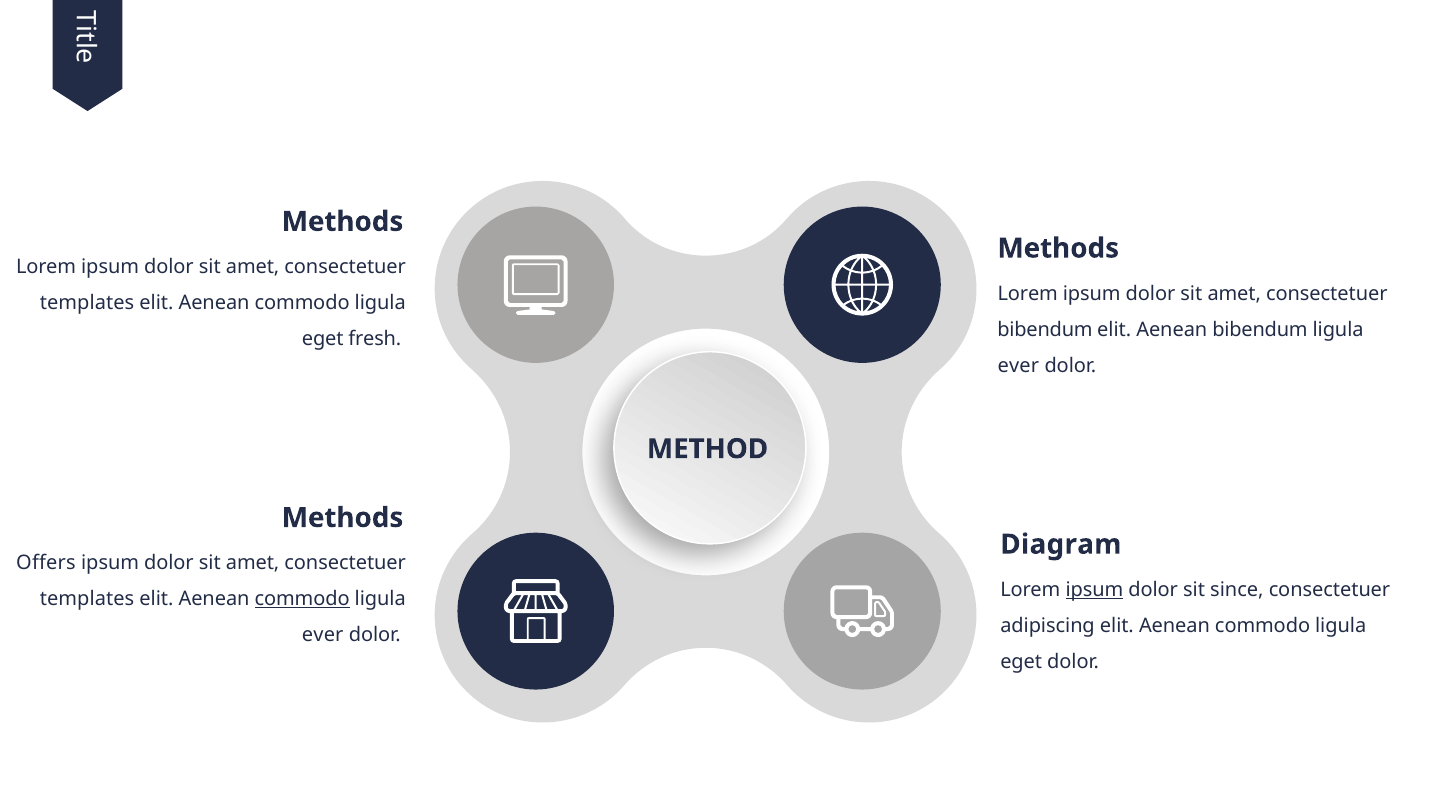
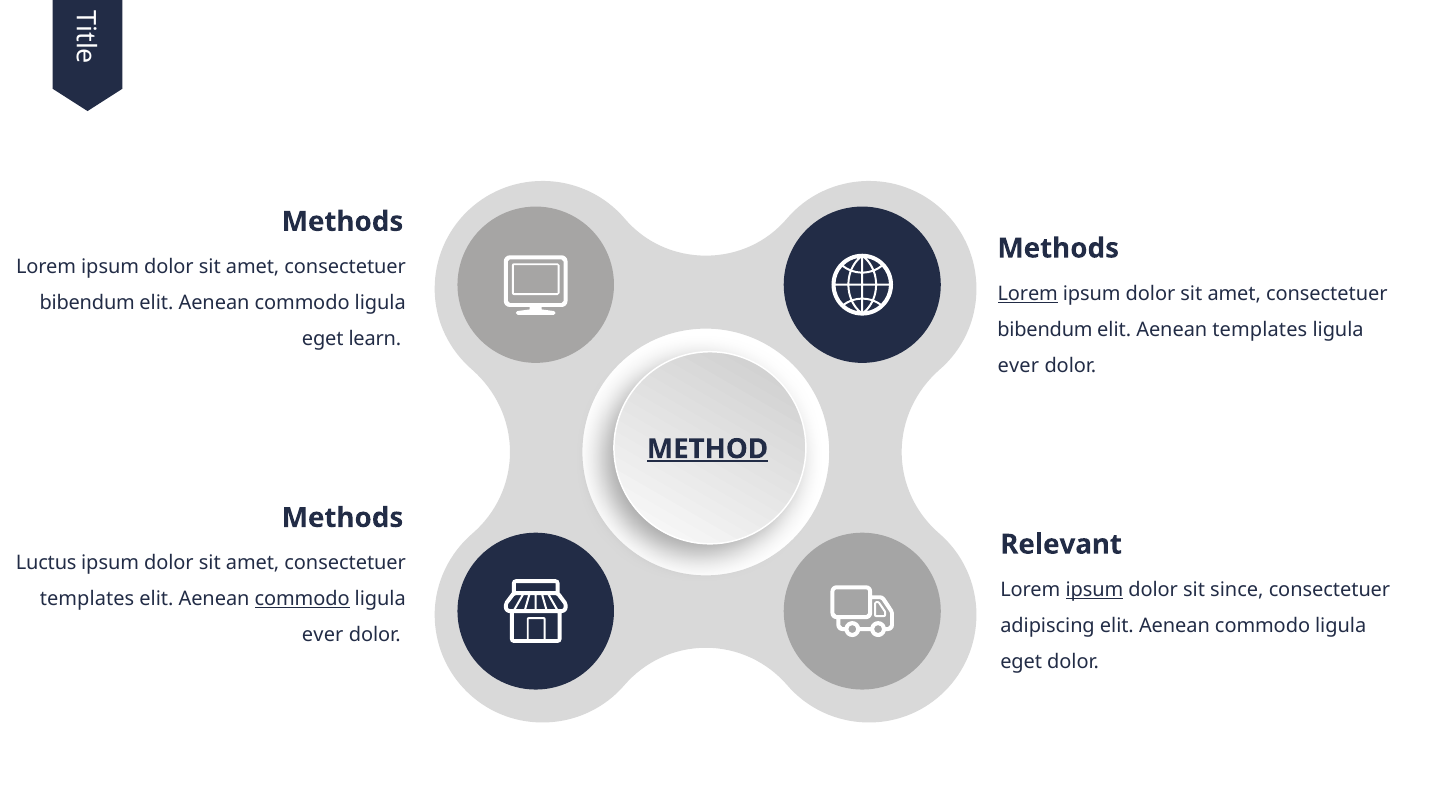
Lorem underline: none -> present (1028, 294)
templates: templates -> bibendum (87, 303)
Aenean bibendum: bibendum -> templates (1260, 329)
fresh: fresh -> learn (375, 339)
METHOD underline: none -> present (708, 449)
Diagram: Diagram -> Relevant (1061, 544)
Offers: Offers -> Luctus (46, 563)
